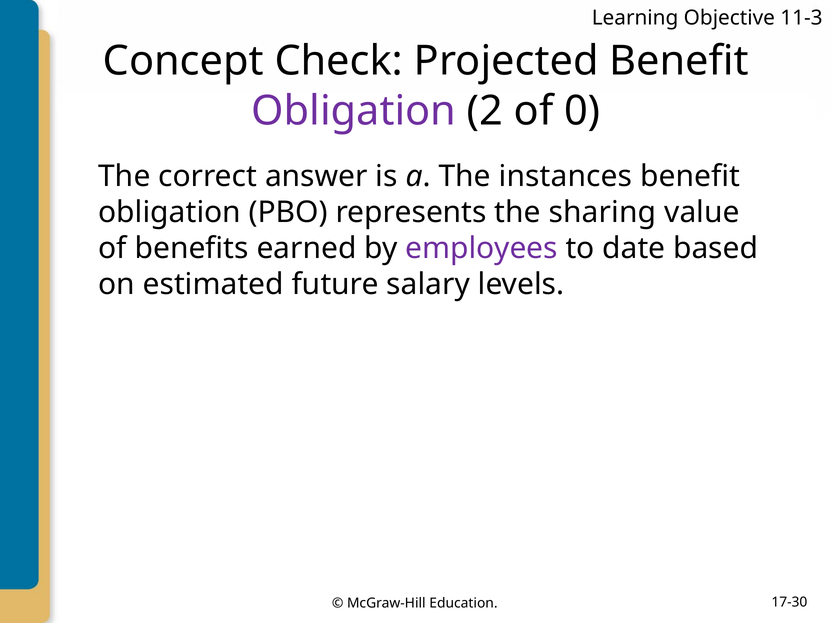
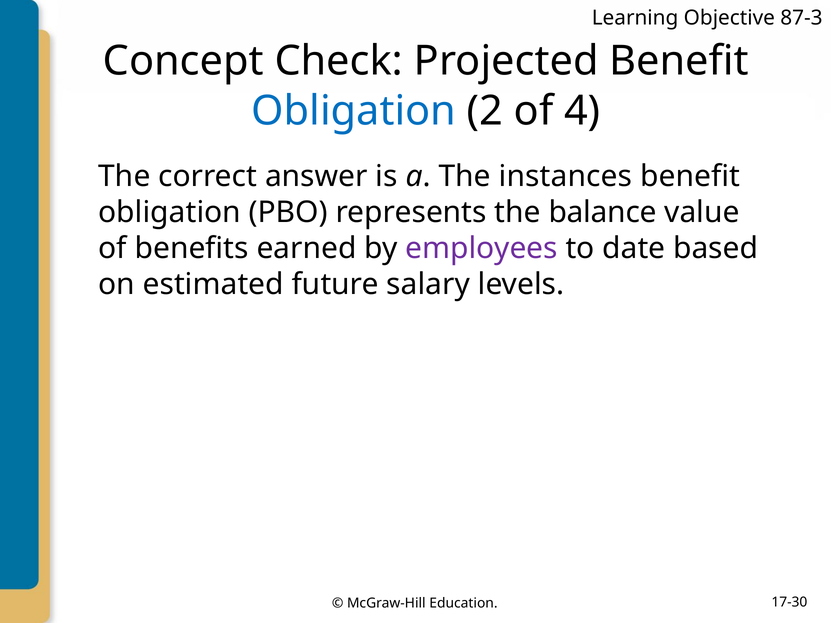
11-3: 11-3 -> 87-3 (801, 18)
Obligation colour: purple -> blue (354, 111)
0: 0 -> 4 (582, 111)
sharing: sharing -> balance (603, 213)
